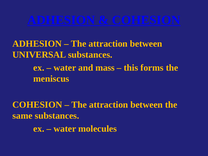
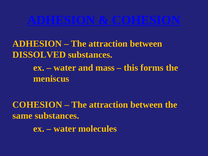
UNIVERSAL: UNIVERSAL -> DISSOLVED (39, 55)
